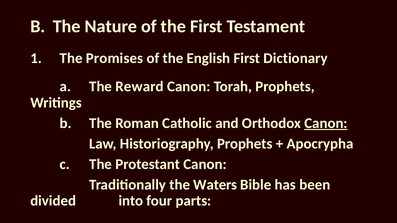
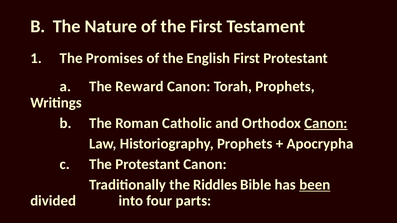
First Dictionary: Dictionary -> Protestant (296, 58)
Waters: Waters -> Riddles (215, 185)
been underline: none -> present (315, 185)
